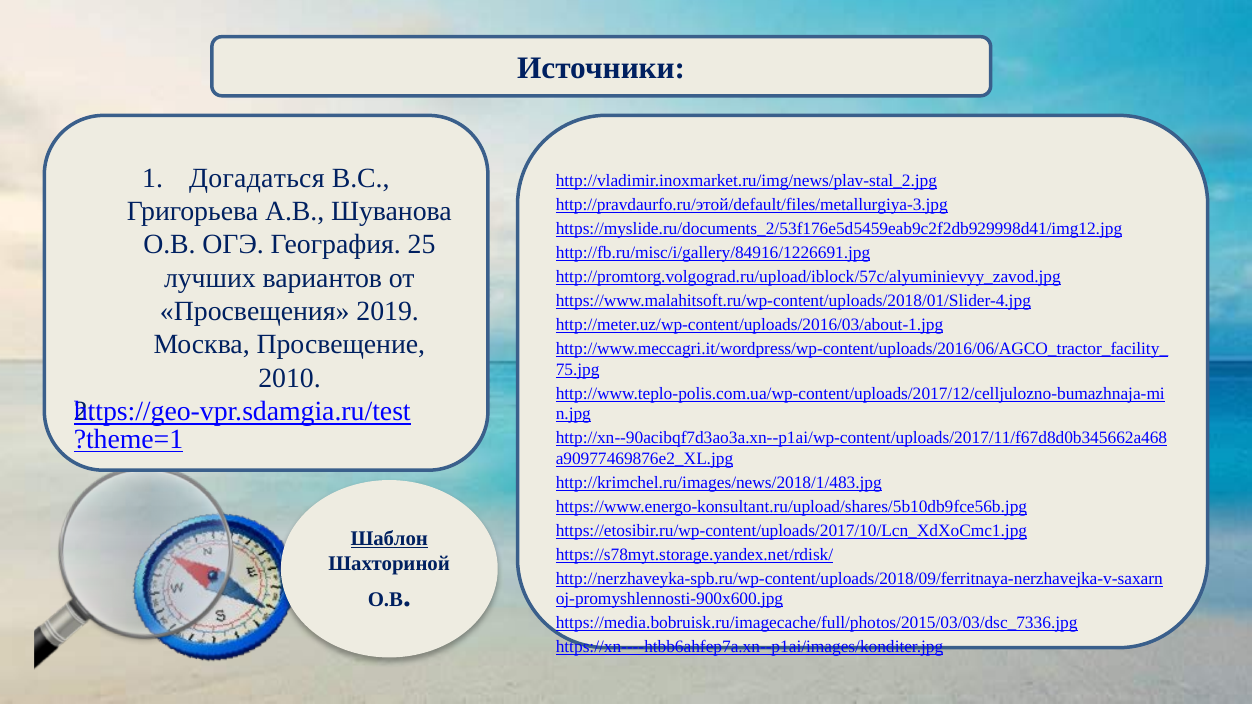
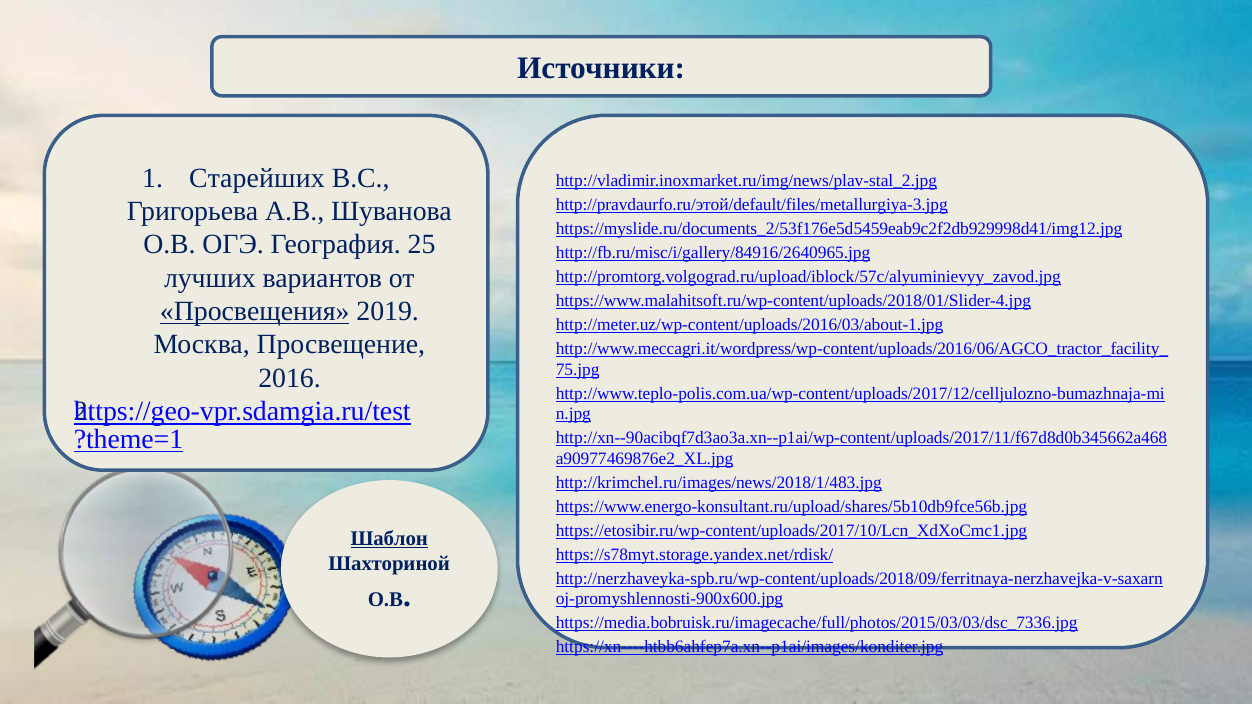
Догадаться: Догадаться -> Старейших (257, 178)
http://fb.ru/misc/i/gallery/84916/1226691.jpg: http://fb.ru/misc/i/gallery/84916/1226691.jpg -> http://fb.ru/misc/i/gallery/84916/2640965.jpg (713, 253)
Просвещения underline: none -> present (255, 312)
2010: 2010 -> 2016 (290, 378)
